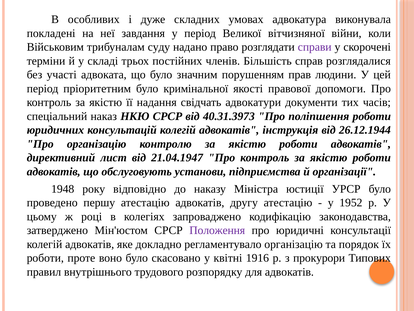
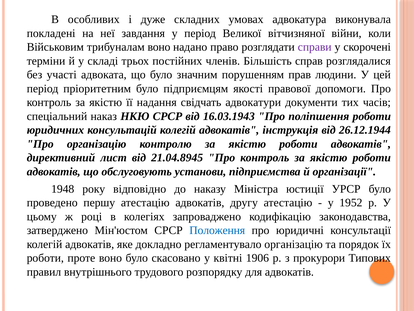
трибуналам суду: суду -> воно (159, 47)
кримінальної: кримінальної -> підприємцям (196, 89)
40.31.3973: 40.31.3973 -> 16.03.1943 (229, 116)
21.04.1947: 21.04.1947 -> 21.04.8945 (177, 158)
Положення colour: purple -> blue (217, 230)
1916: 1916 -> 1906 (257, 258)
